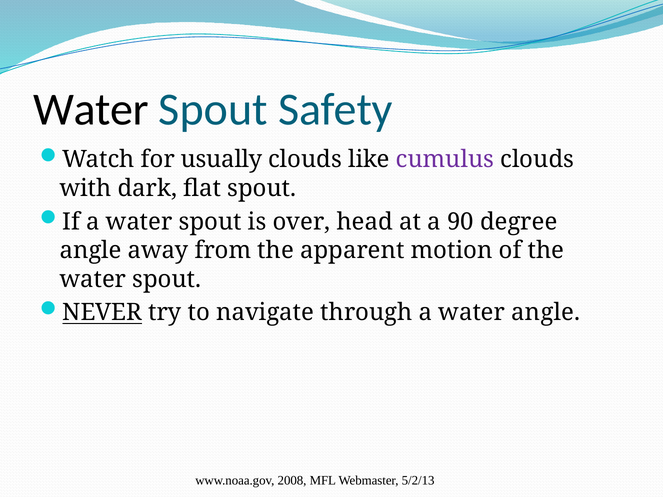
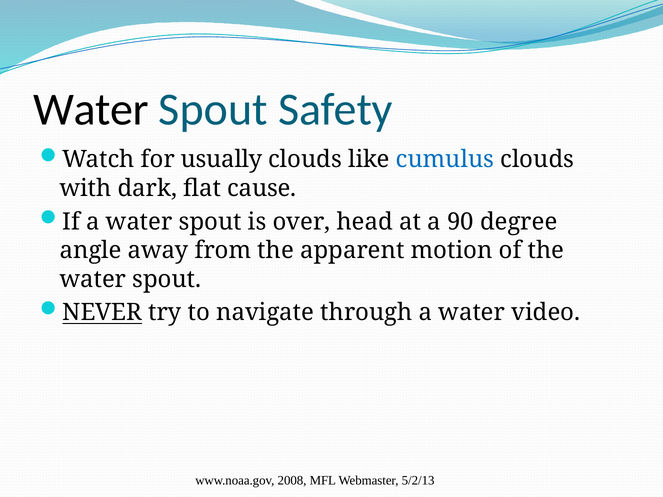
cumulus colour: purple -> blue (445, 160)
flat spout: spout -> cause (262, 188)
water angle: angle -> video (546, 313)
